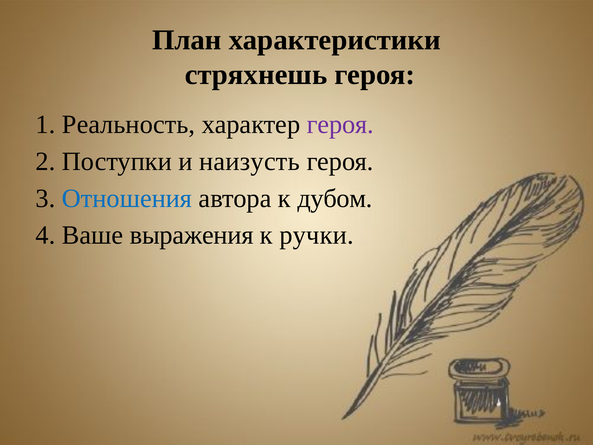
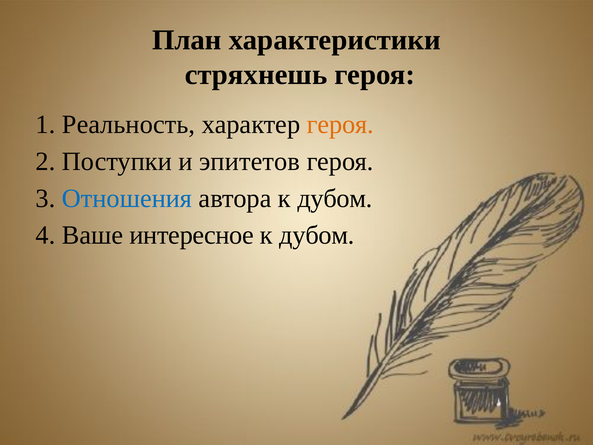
героя colour: purple -> orange (340, 124)
наизусть: наизусть -> эпитетов (250, 161)
выражения: выражения -> интересное (192, 235)
ручки: ручки -> дубом (317, 235)
